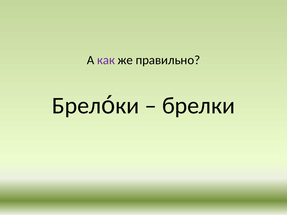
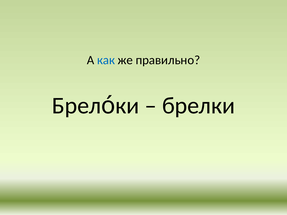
как colour: purple -> blue (106, 60)
